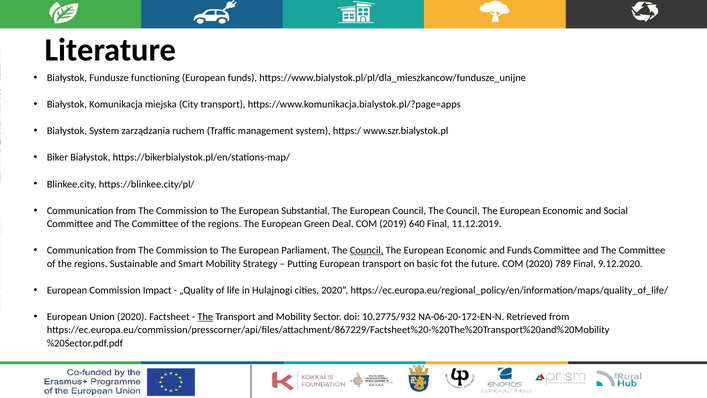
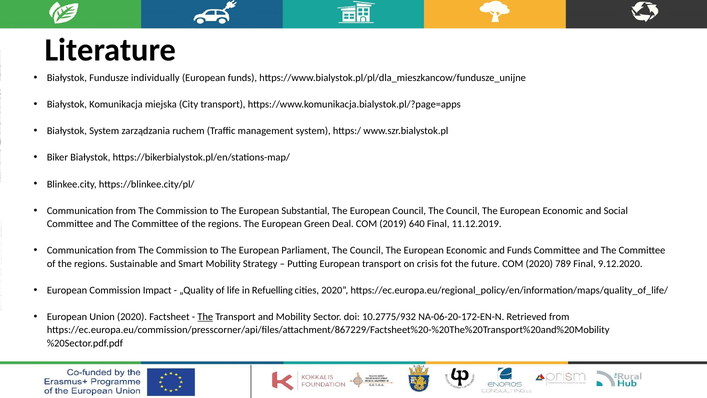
functioning: functioning -> individually (155, 78)
Council underline: present -> none (367, 250)
basic: basic -> crisis (428, 264)
Hulajnogi: Hulajnogi -> Refuelling (272, 290)
